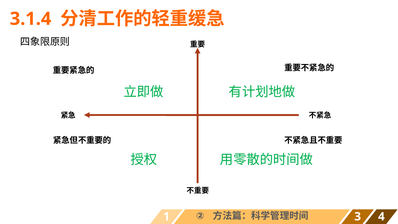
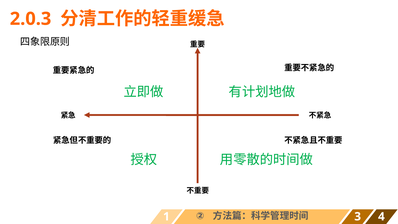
3.1.4: 3.1.4 -> 2.0.3 (31, 19)
